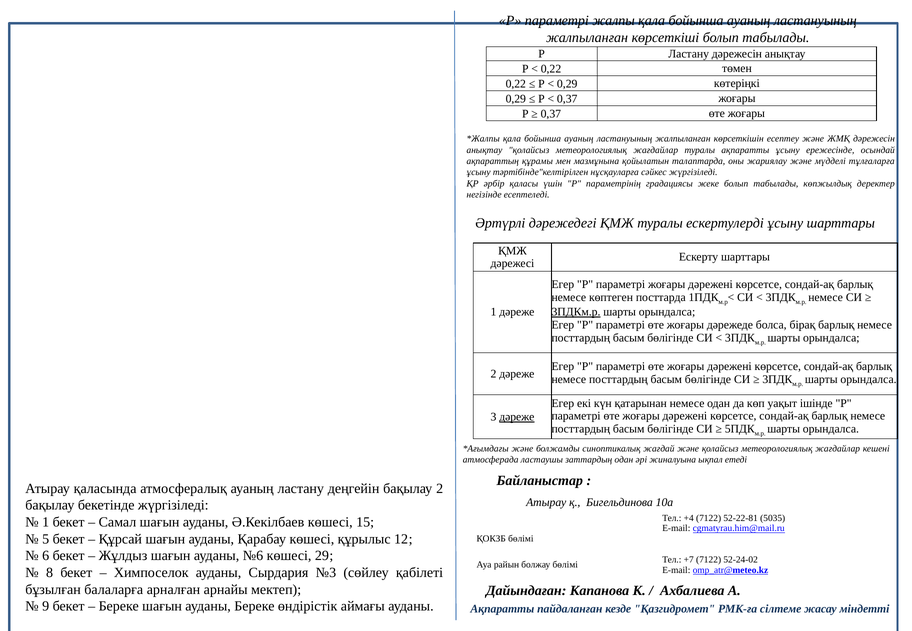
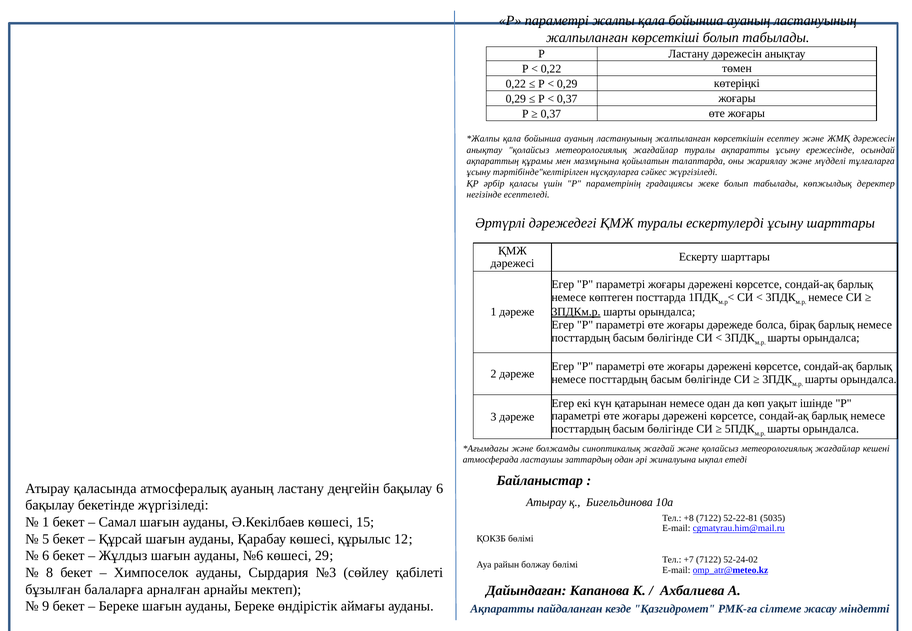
дәреже underline: present -> none (517, 417)
бақылау 2: 2 -> 6 (440, 489)
+4: +4 -> +8 (689, 518)
